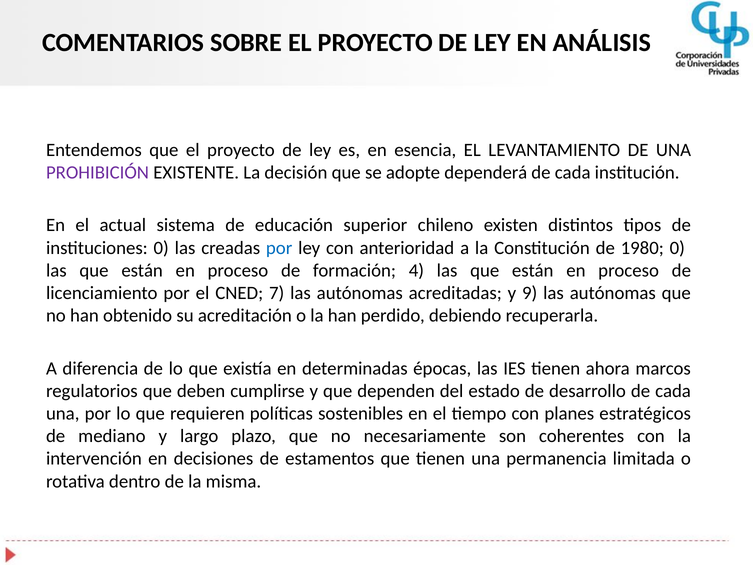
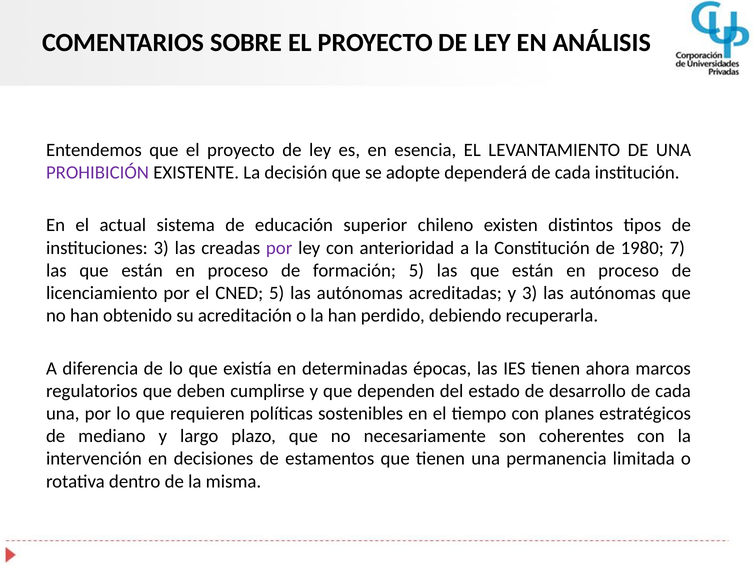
instituciones 0: 0 -> 3 (161, 248)
por colour: blue -> purple (279, 248)
1980 0: 0 -> 7 (677, 248)
formación 4: 4 -> 5 (416, 270)
CNED 7: 7 -> 5 (277, 293)
y 9: 9 -> 3 (530, 293)
